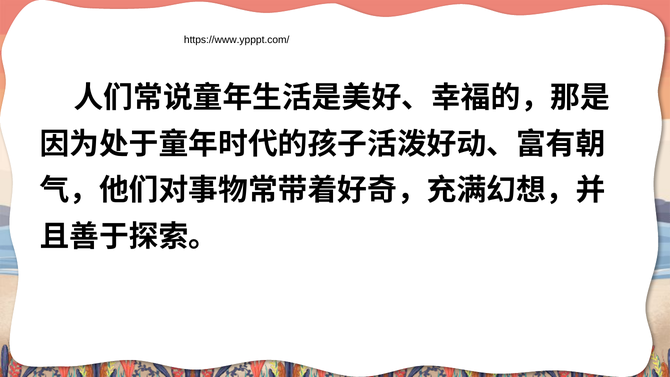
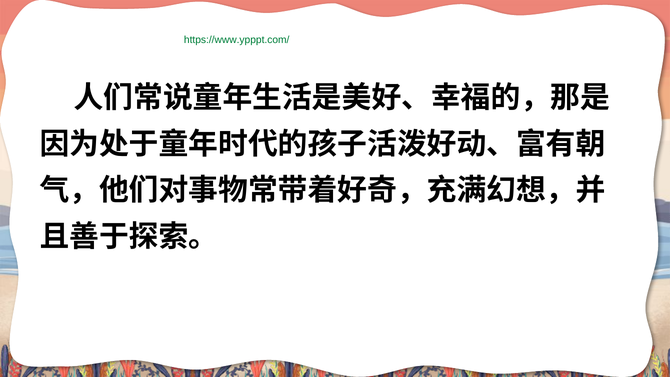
https://www.ypppt.com/ colour: black -> green (237, 40)
